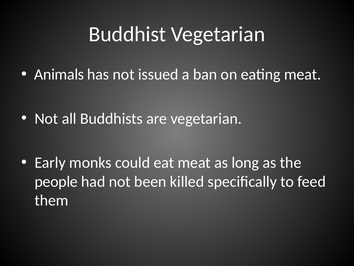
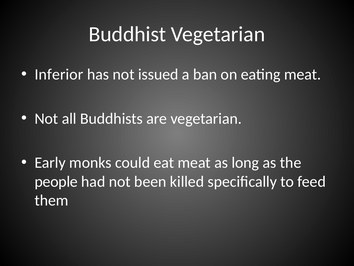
Animals: Animals -> Inferior (59, 74)
